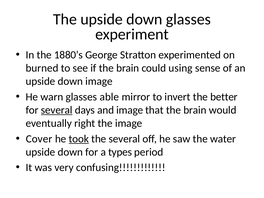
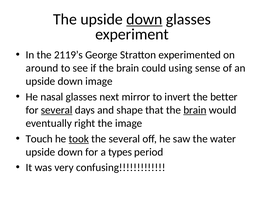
down underline: none -> present (144, 19)
1880’s: 1880’s -> 2119’s (68, 55)
burned: burned -> around (42, 68)
warn: warn -> nasal (52, 97)
able: able -> next (109, 97)
and image: image -> shape (130, 110)
brain underline: none -> present (195, 110)
Cover: Cover -> Touch (39, 139)
